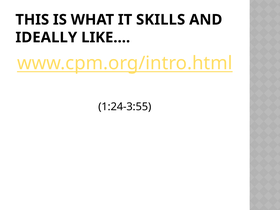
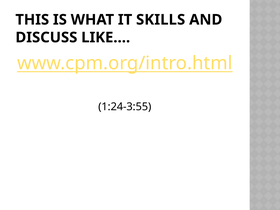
IDEALLY: IDEALLY -> DISCUSS (46, 37)
